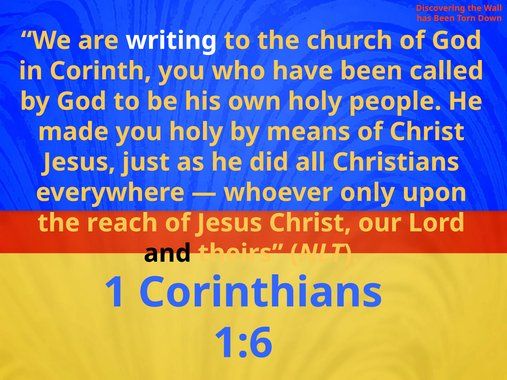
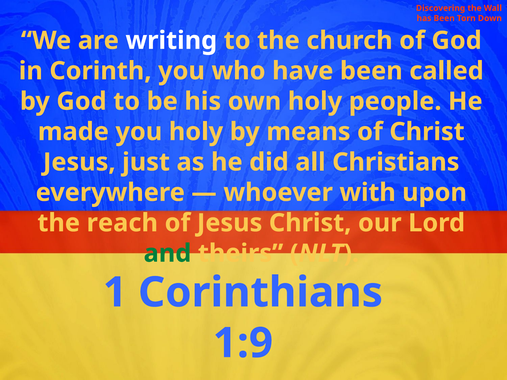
only: only -> with (368, 193)
and colour: black -> green (167, 254)
1:6: 1:6 -> 1:9 (243, 343)
